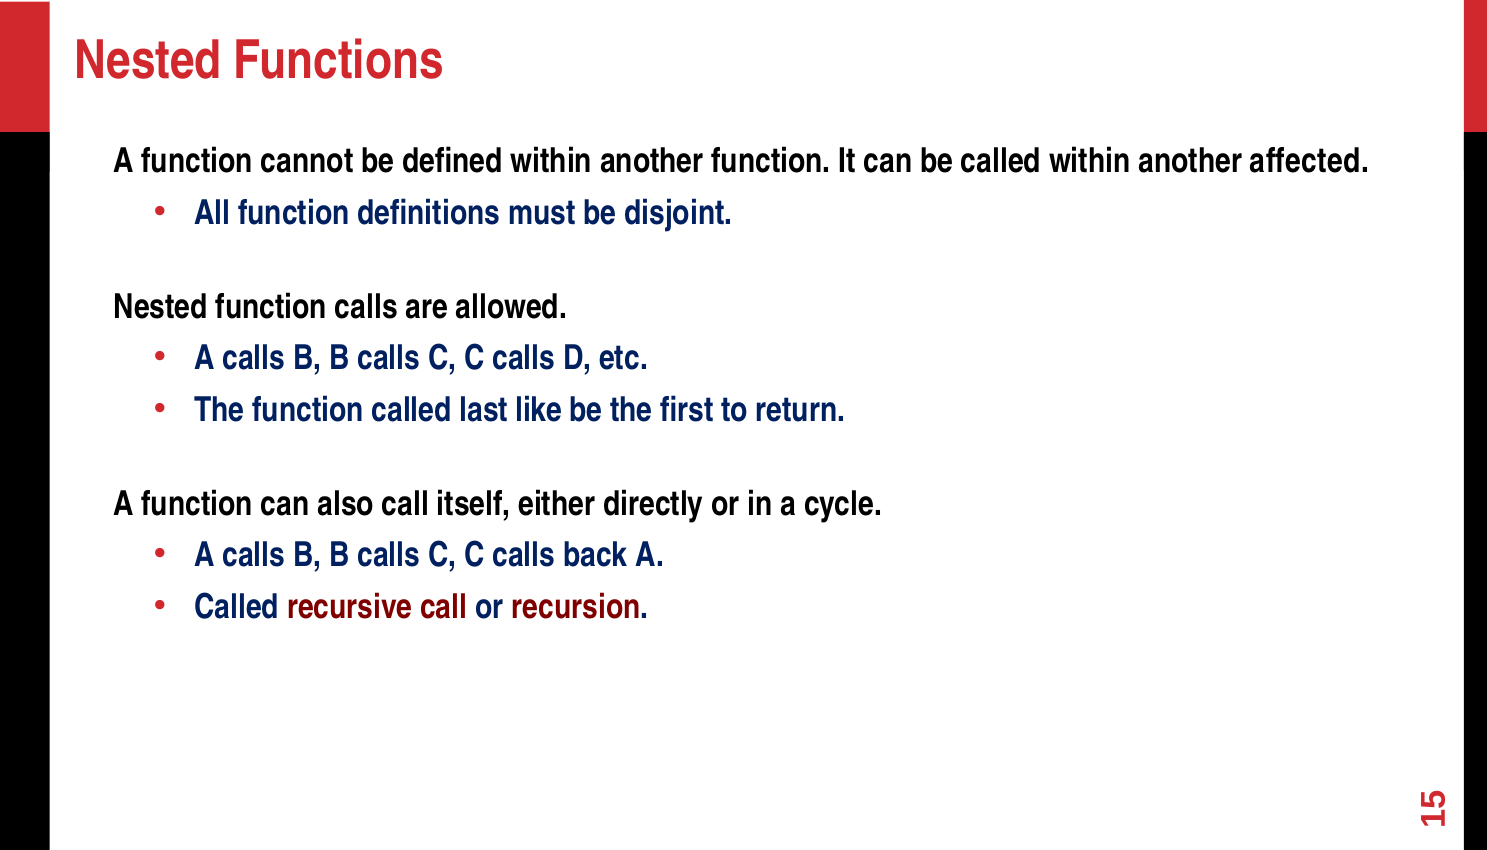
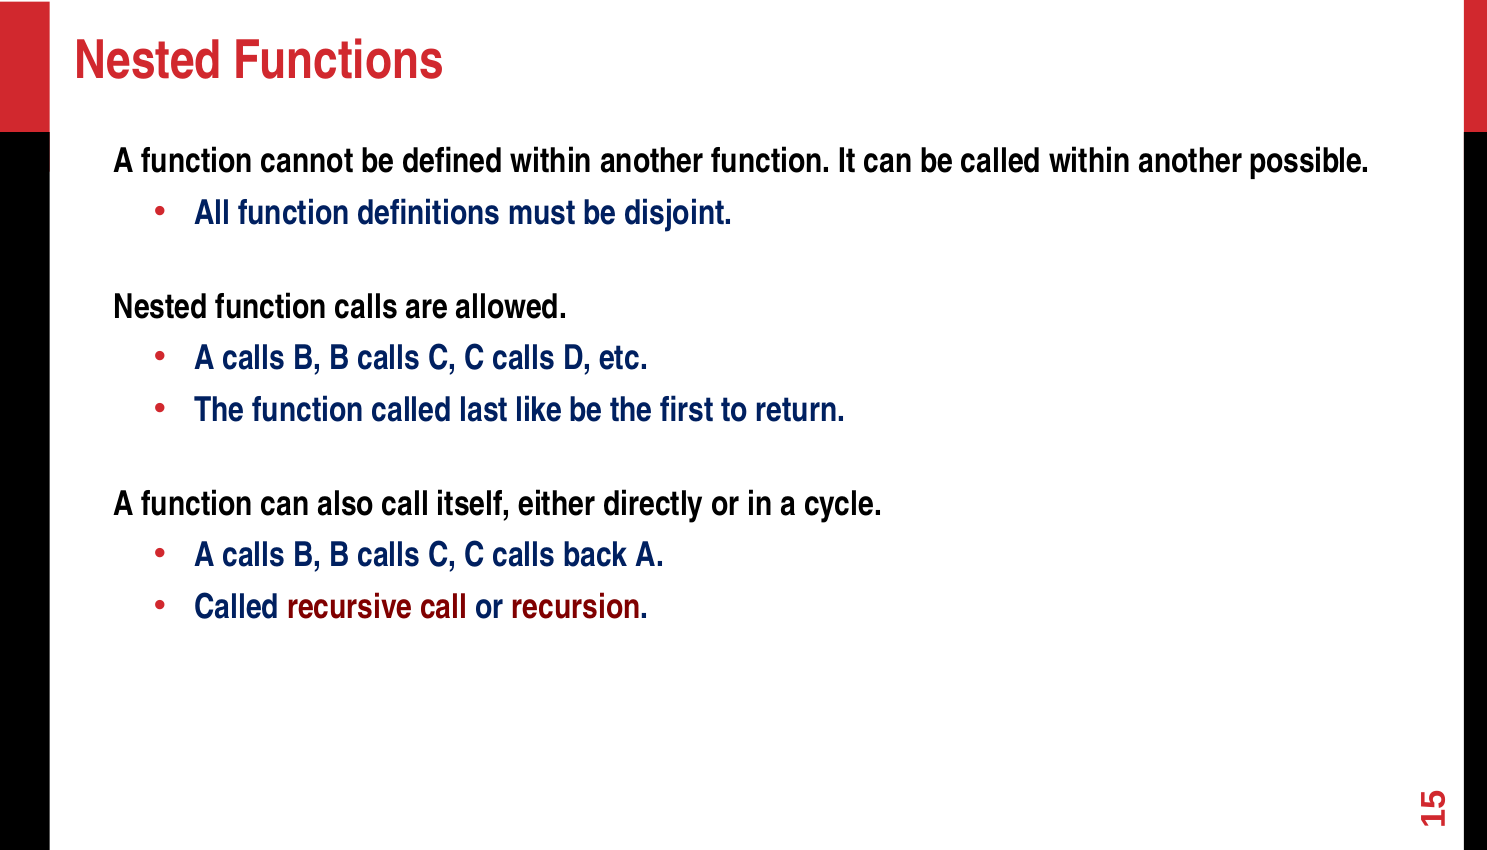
affected: affected -> possible (1310, 161)
